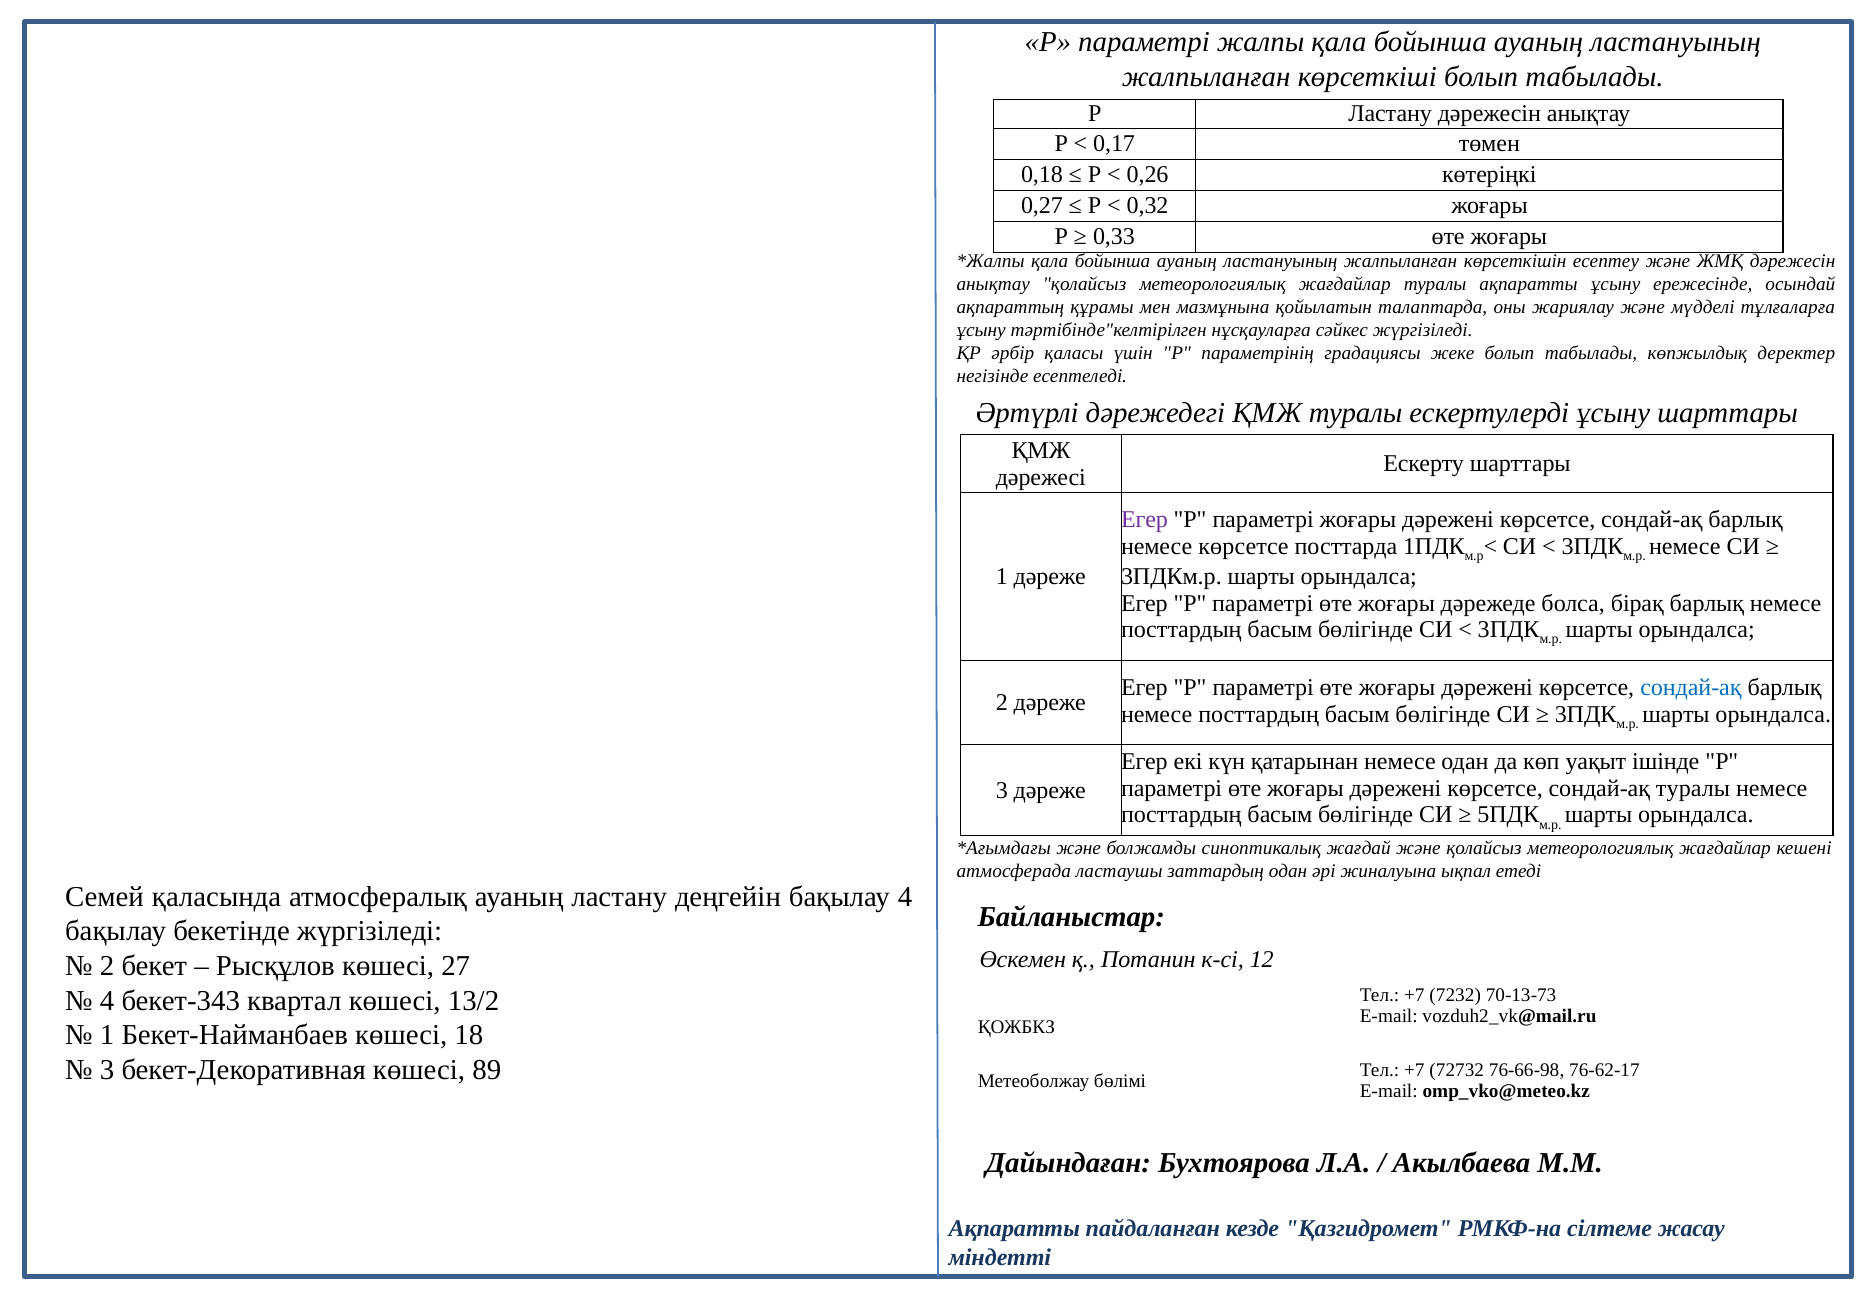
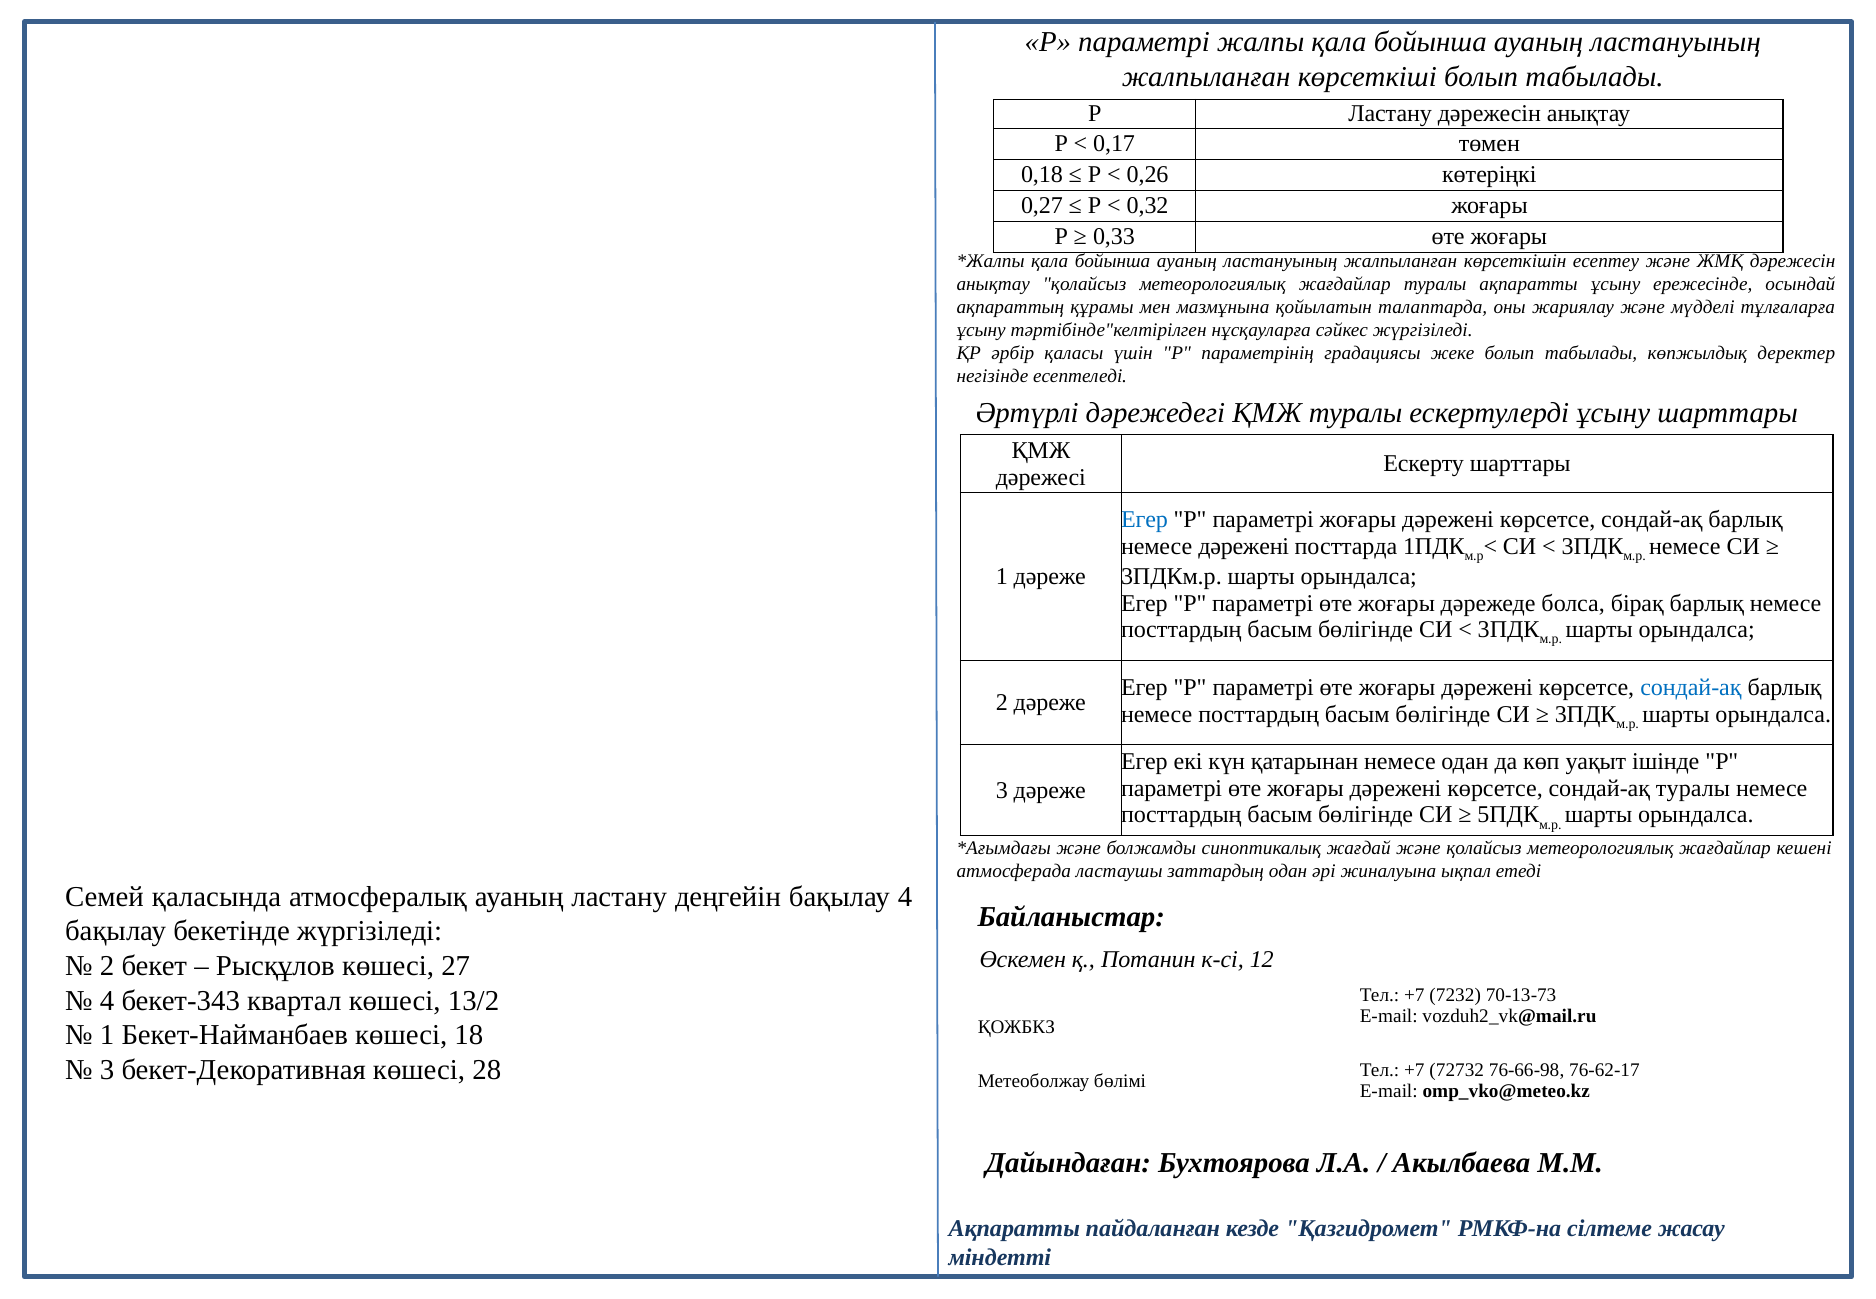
Егер colour: purple -> blue (1144, 520)
немесе көрсетсе: көрсетсе -> дәрежені (1244, 546)
89: 89 -> 28 (487, 1070)
